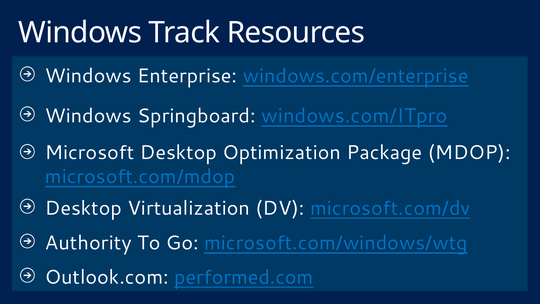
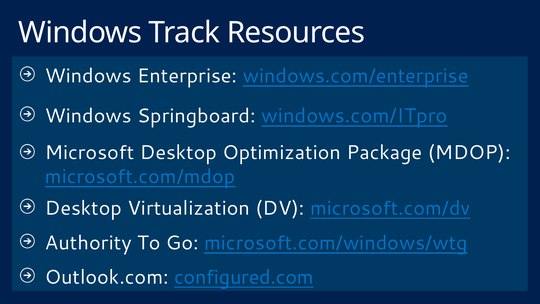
performed.com: performed.com -> configured.com (244, 277)
